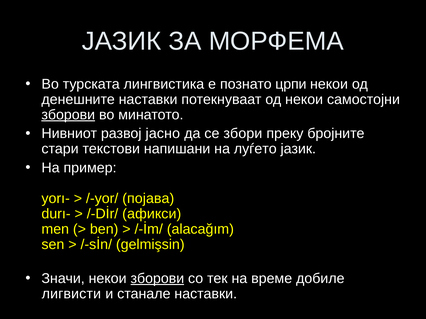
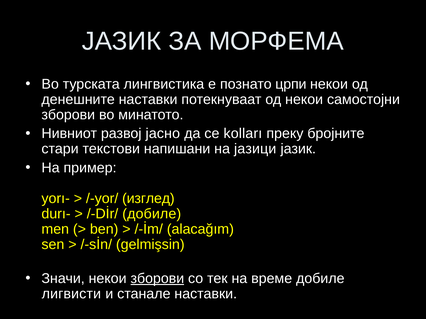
зборови underline: present -> none (68, 115)
збори: збори -> kolları (243, 134)
луѓето: луѓето -> јазици (255, 149)
појава: појава -> изглед (148, 199)
/-Dİr/ афикси: афикси -> добиле (152, 214)
